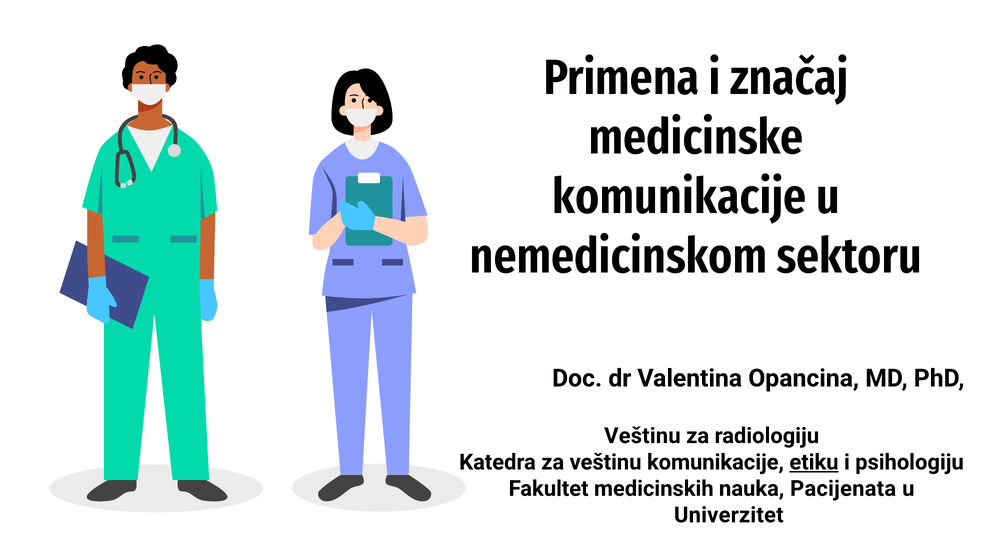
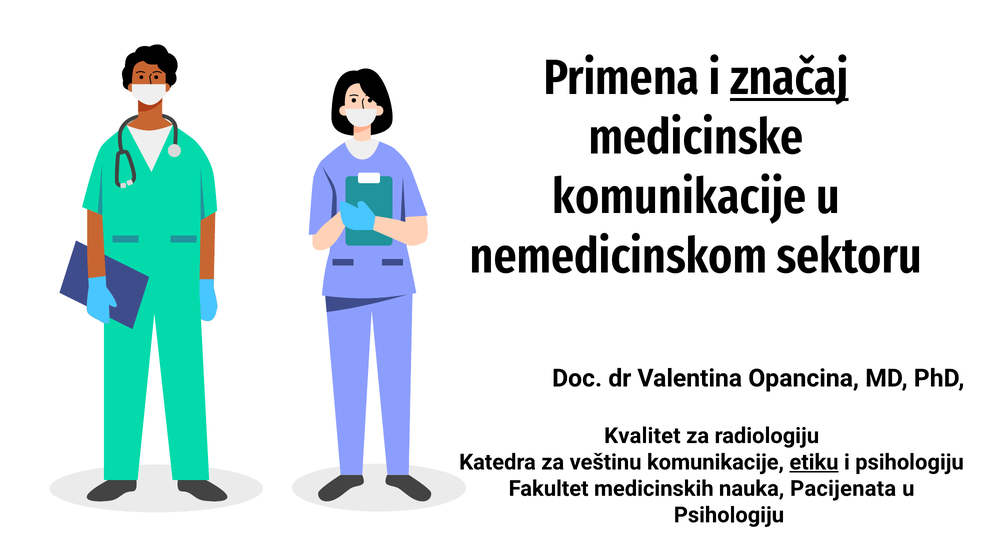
značaj underline: none -> present (789, 78)
Veštinu: Veštinu -> Kvalitet (642, 436)
Univerzitet: Univerzitet -> Psihologiju (729, 515)
